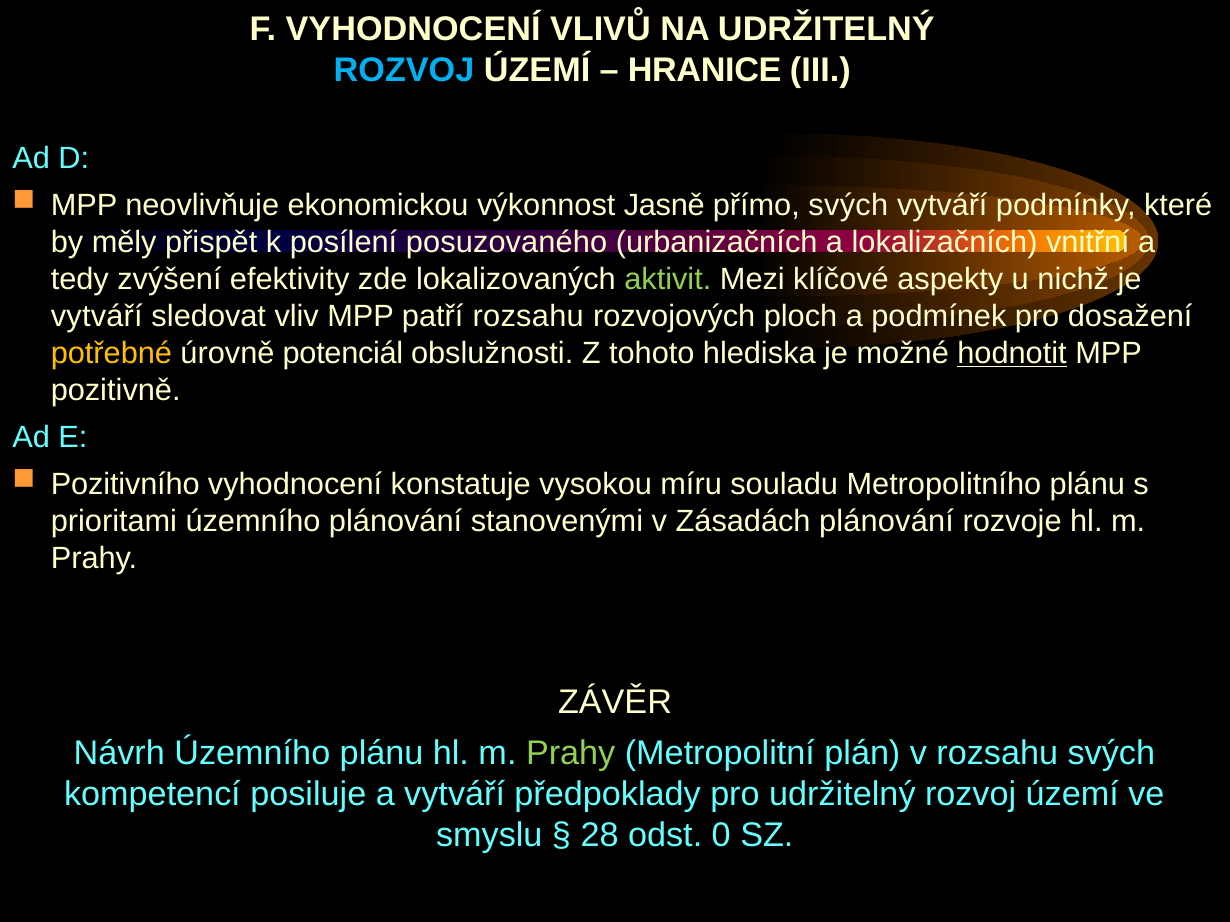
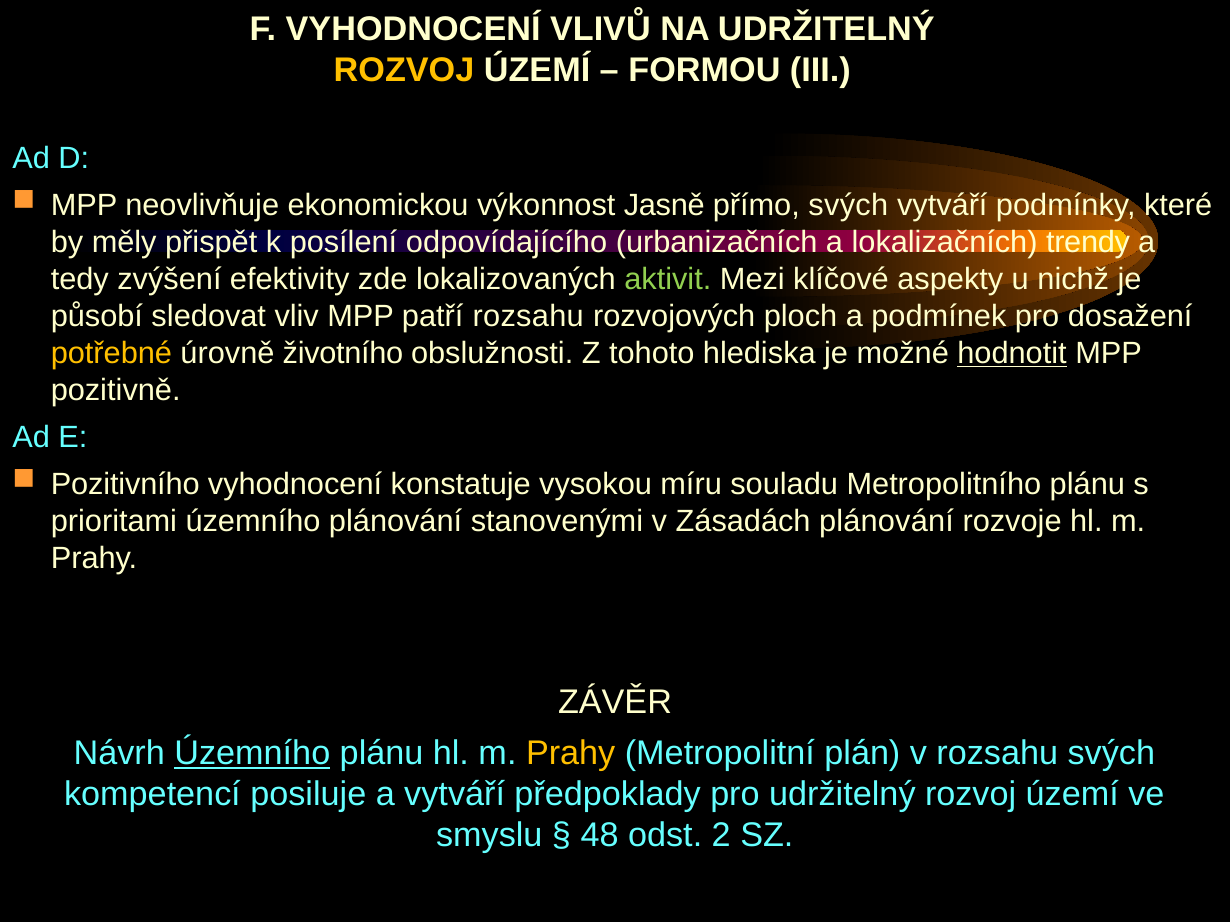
ROZVOJ colour: light blue -> yellow (404, 70)
HRANICE: HRANICE -> FORMOU (704, 70)
posuzovaného: posuzovaného -> odpovídajícího (507, 243)
vnitřní: vnitřní -> trendy (1088, 243)
vytváří: vytváří -> působí (97, 317)
potenciál: potenciál -> životního (343, 354)
Územního underline: none -> present (252, 754)
Prahy colour: light green -> yellow (571, 754)
28: 28 -> 48 (600, 836)
0: 0 -> 2 (721, 836)
